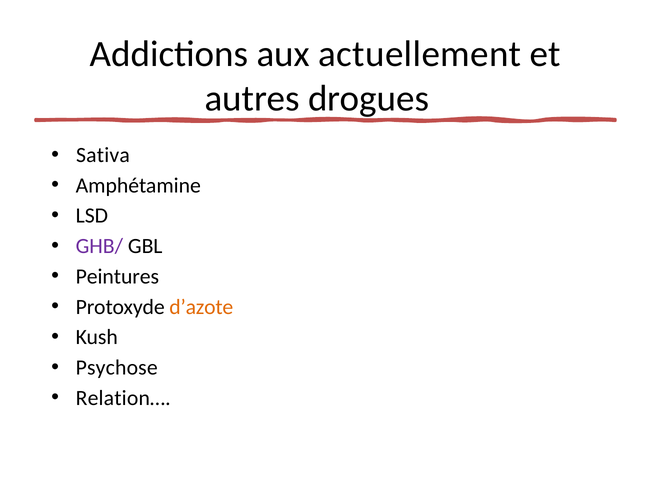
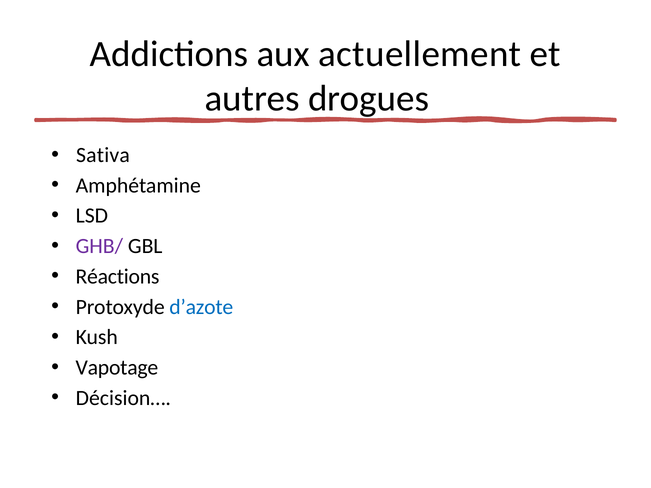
Peintures: Peintures -> Réactions (117, 277)
d’azote colour: orange -> blue (201, 307)
Psychose: Psychose -> Vapotage (117, 368)
Relation…: Relation… -> Décision… (123, 398)
